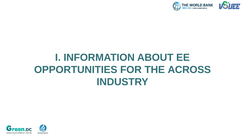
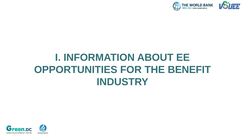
ACROSS: ACROSS -> BENEFIT (189, 70)
